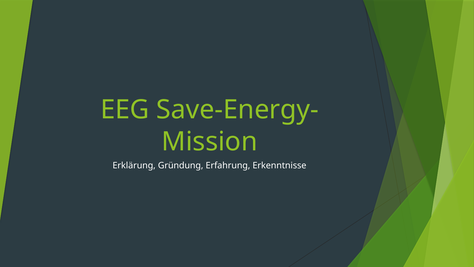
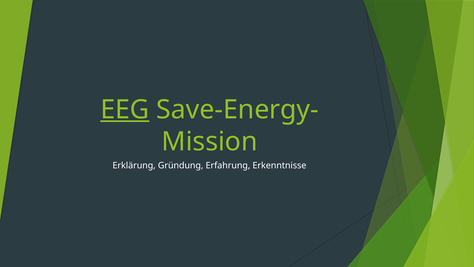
EEG underline: none -> present (125, 110)
